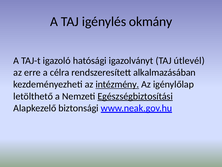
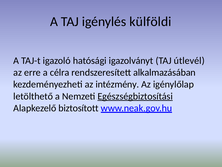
okmány: okmány -> külföldi (150, 21)
intézmény underline: present -> none (117, 84)
biztonsági: biztonsági -> biztosított (79, 108)
